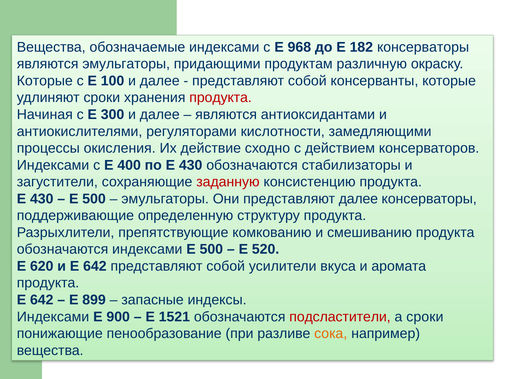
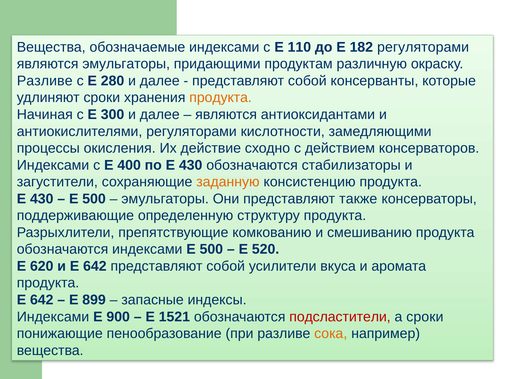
968: 968 -> 110 (299, 47)
182 консерваторы: консерваторы -> регуляторами (423, 47)
Которые: Которые -> Разливе (45, 81)
100: 100 -> 280 (113, 81)
продукта colour: red -> orange (221, 98)
заданную colour: red -> orange (228, 182)
представляют далее: далее -> также (358, 199)
